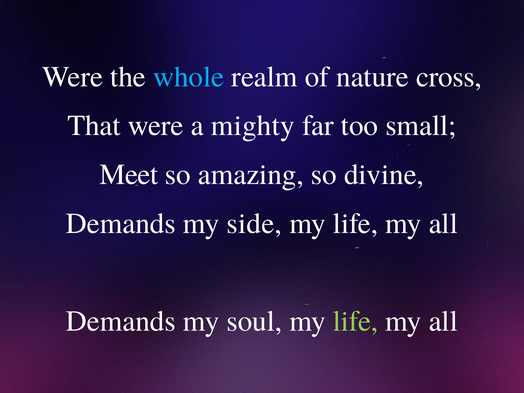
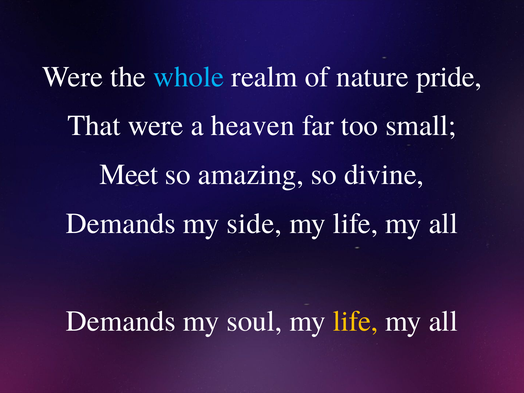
cross: cross -> pride (449, 77)
mighty: mighty -> heaven (253, 126)
life colour: light green -> yellow (356, 321)
